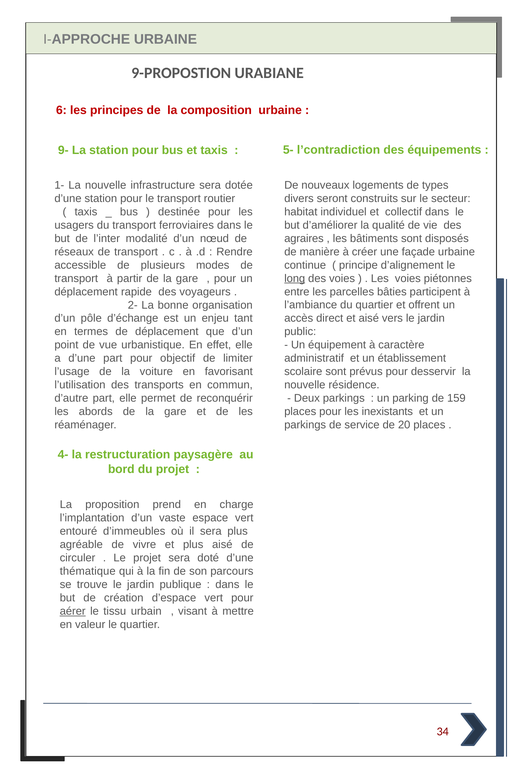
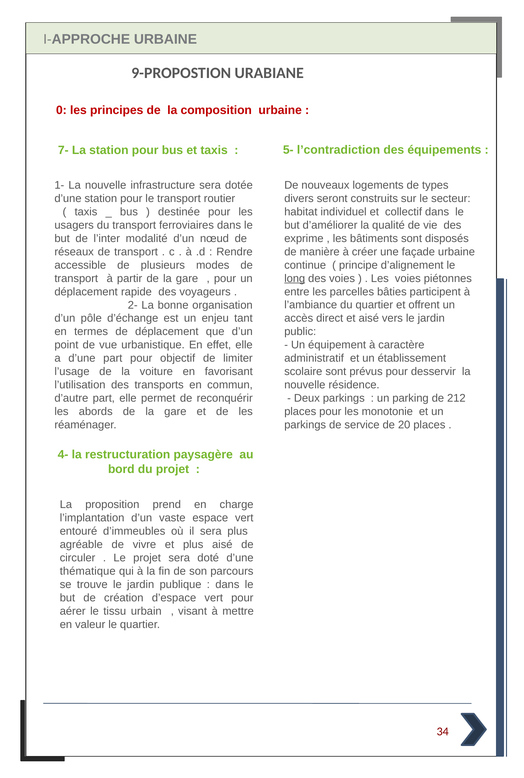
6: 6 -> 0 (61, 110)
9-: 9- -> 7- (63, 150)
agraires: agraires -> exprime (304, 239)
159: 159 -> 212 (456, 398)
inexistants: inexistants -> monotonie (387, 411)
aérer underline: present -> none (73, 611)
